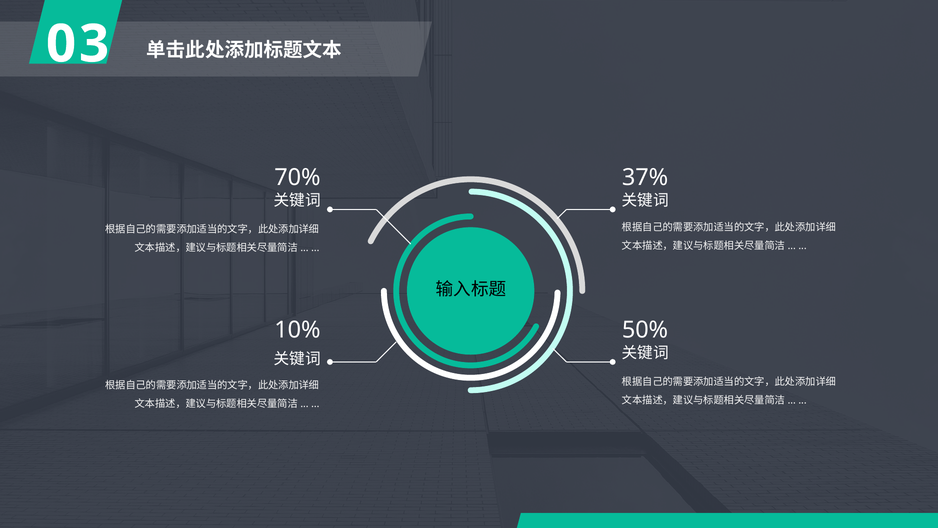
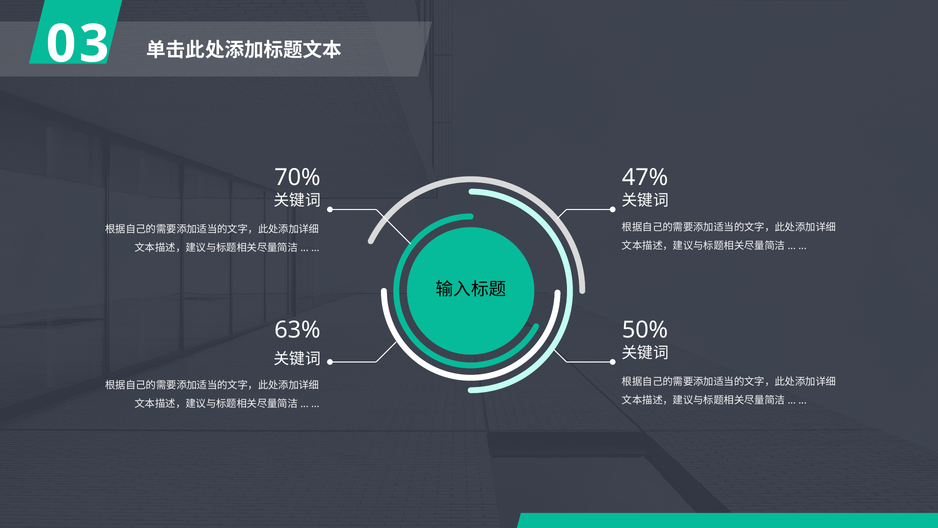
37%: 37% -> 47% (645, 177)
10%: 10% -> 63% (297, 330)
